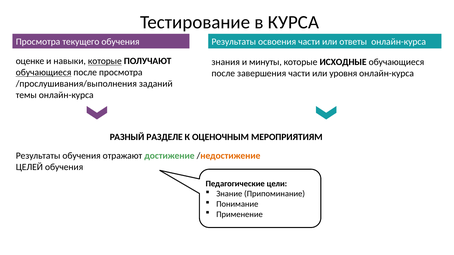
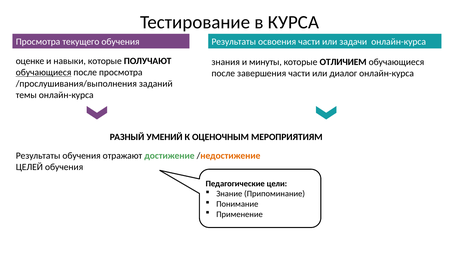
ответы: ответы -> задачи (353, 42)
которые underline: present -> none (105, 61)
ИСХОДНЫЕ: ИСХОДНЫЕ -> ОТЛИЧИЕМ (343, 62)
уровня: уровня -> диалог (343, 74)
РАЗДЕЛЕ: РАЗДЕЛЕ -> УМЕНИЙ (165, 137)
